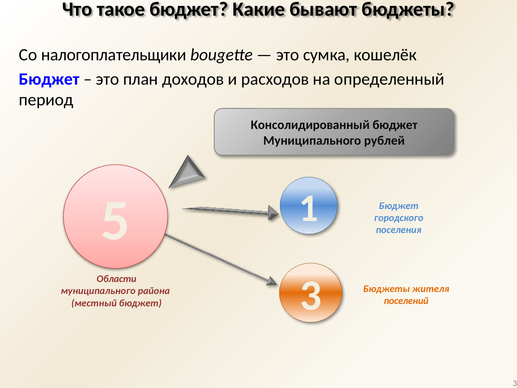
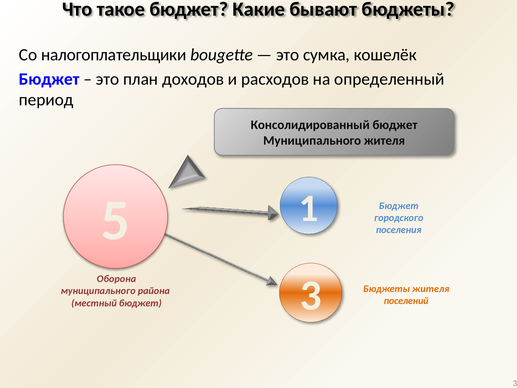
Муниципального рублей: рублей -> жителя (384, 140)
Области: Области -> Оборона (116, 279)
